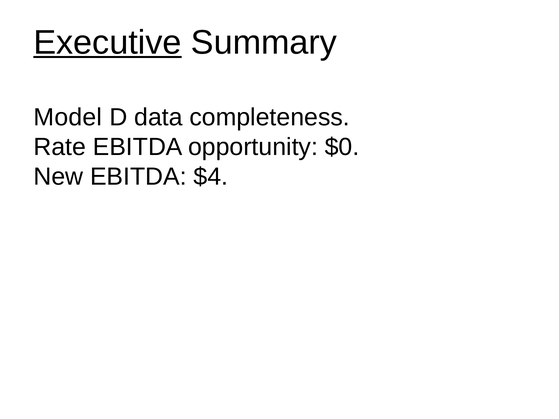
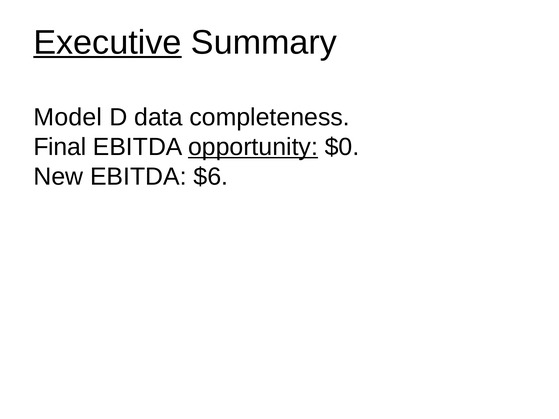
Rate: Rate -> Final (60, 147)
opportunity underline: none -> present (253, 147)
$4: $4 -> $6 (211, 177)
